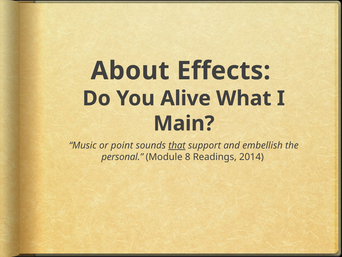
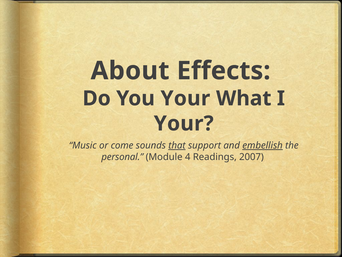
You Alive: Alive -> Your (185, 98)
Main: Main -> Your (184, 123)
point: point -> come (122, 145)
embellish underline: none -> present (263, 145)
8: 8 -> 4 (188, 157)
2014: 2014 -> 2007 (251, 157)
